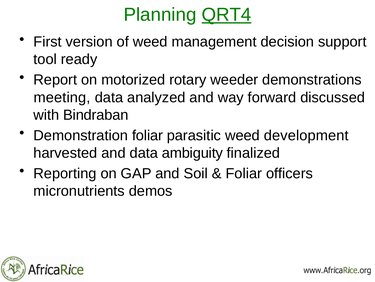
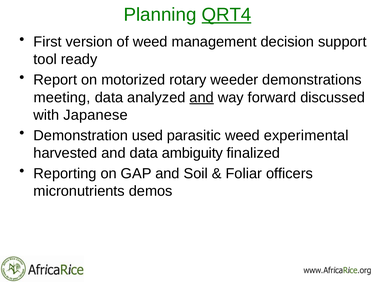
and underline: none -> present (202, 97)
Bindraban: Bindraban -> Japanese (96, 115)
Demonstration foliar: foliar -> used (147, 135)
development: development -> experimental (306, 135)
